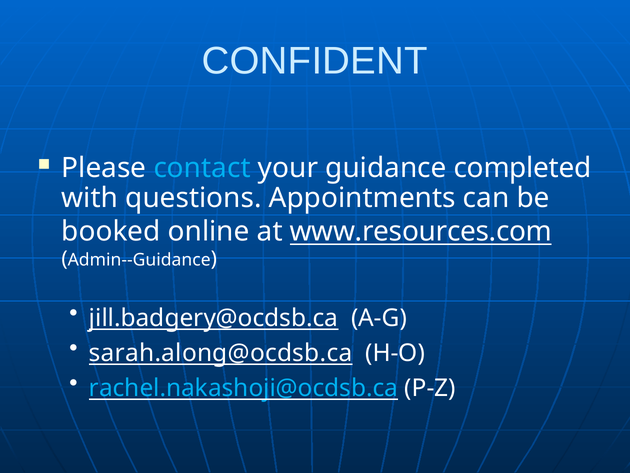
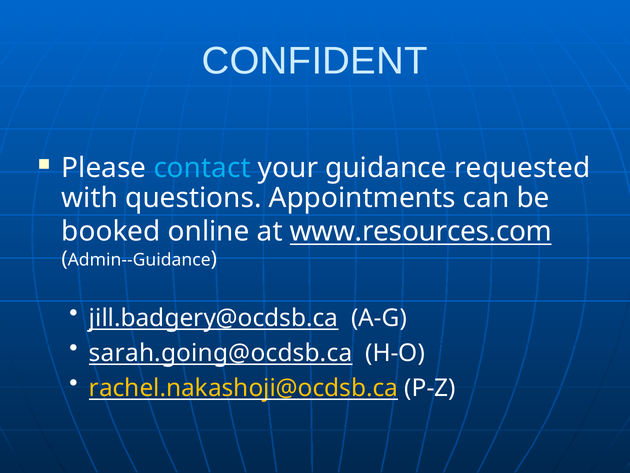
completed: completed -> requested (522, 168)
sarah.along@ocdsb.ca: sarah.along@ocdsb.ca -> sarah.going@ocdsb.ca (221, 353)
rachel.nakashoji@ocdsb.ca colour: light blue -> yellow (244, 387)
